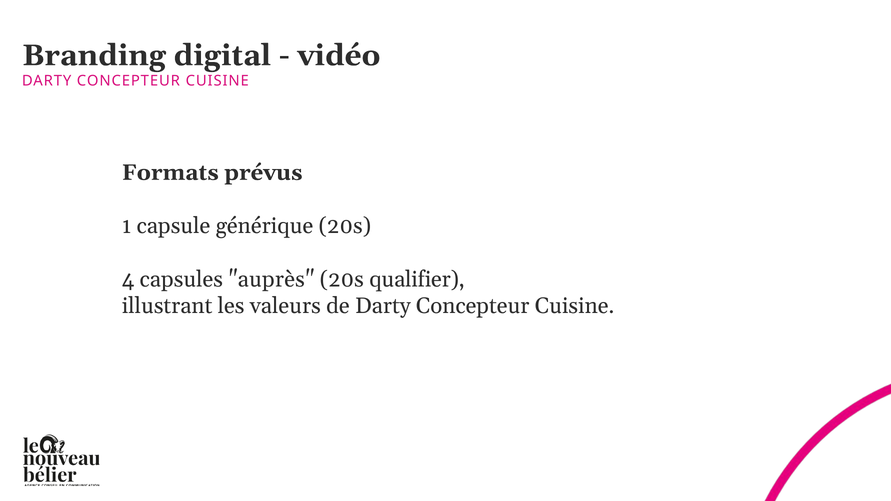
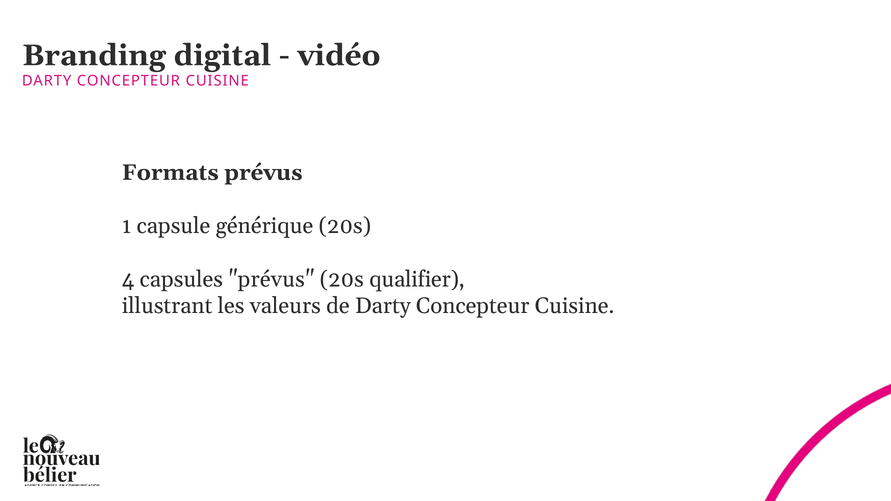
capsules auprès: auprès -> prévus (271, 279)
